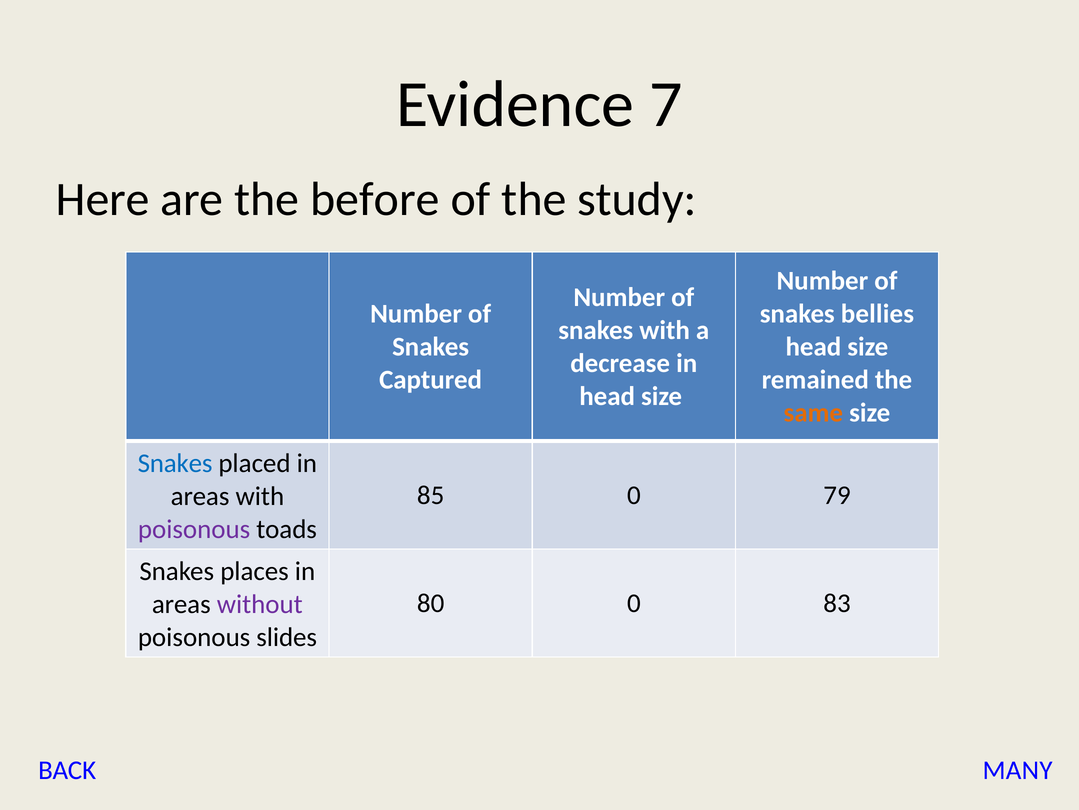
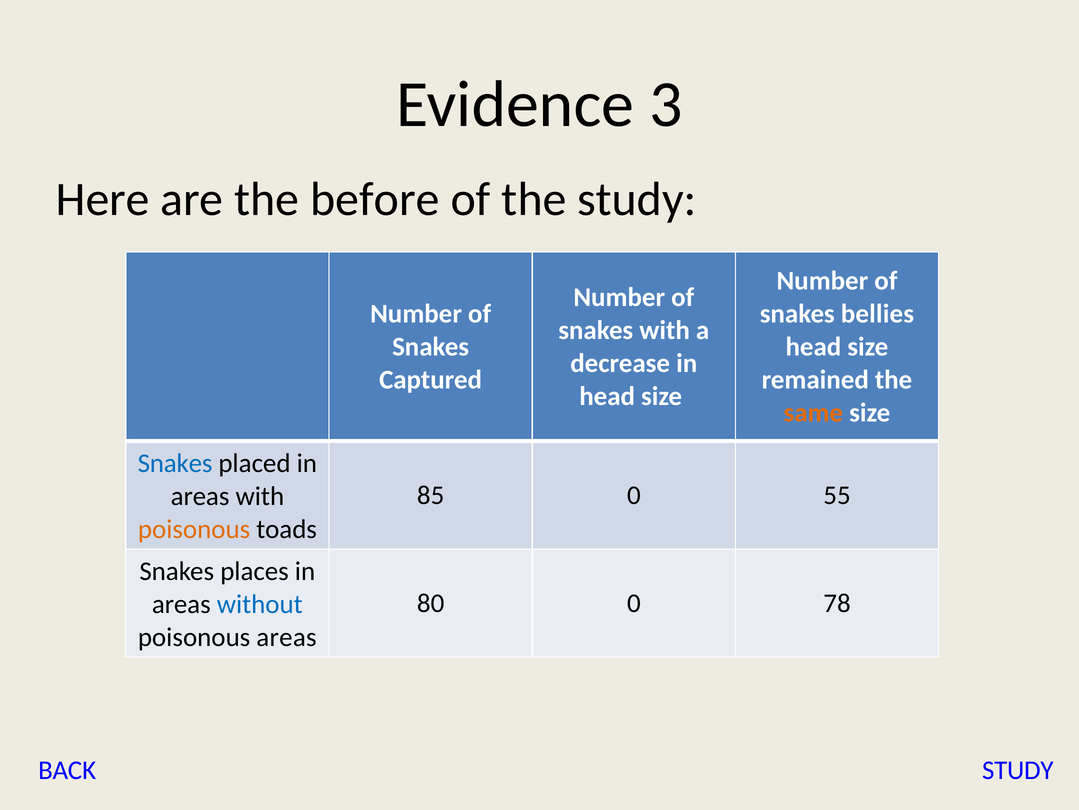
7: 7 -> 3 (666, 104)
79: 79 -> 55 (837, 495)
poisonous colour: purple -> orange (194, 529)
83: 83 -> 78 (837, 603)
without colour: purple -> blue (260, 604)
poisonous slides: slides -> areas (286, 637)
BACK MANY: MANY -> STUDY (1018, 770)
